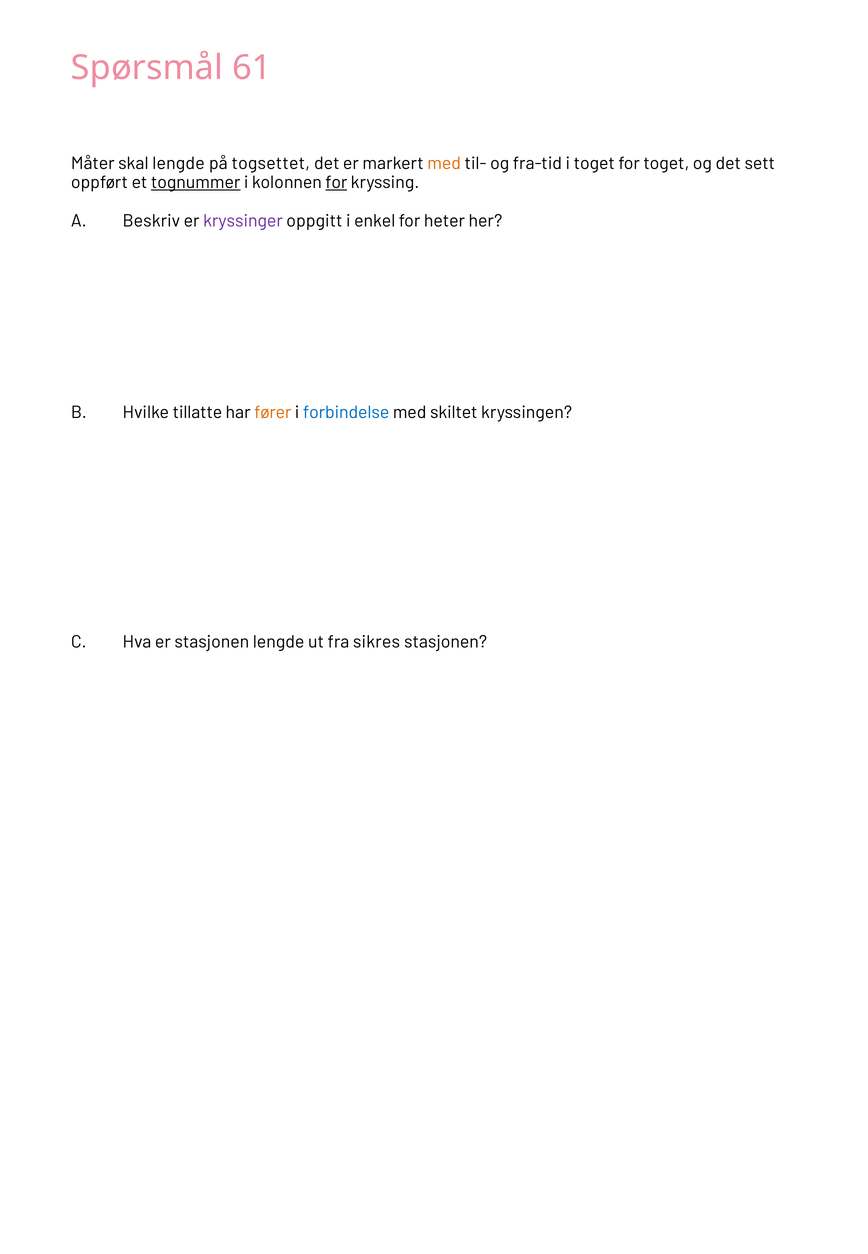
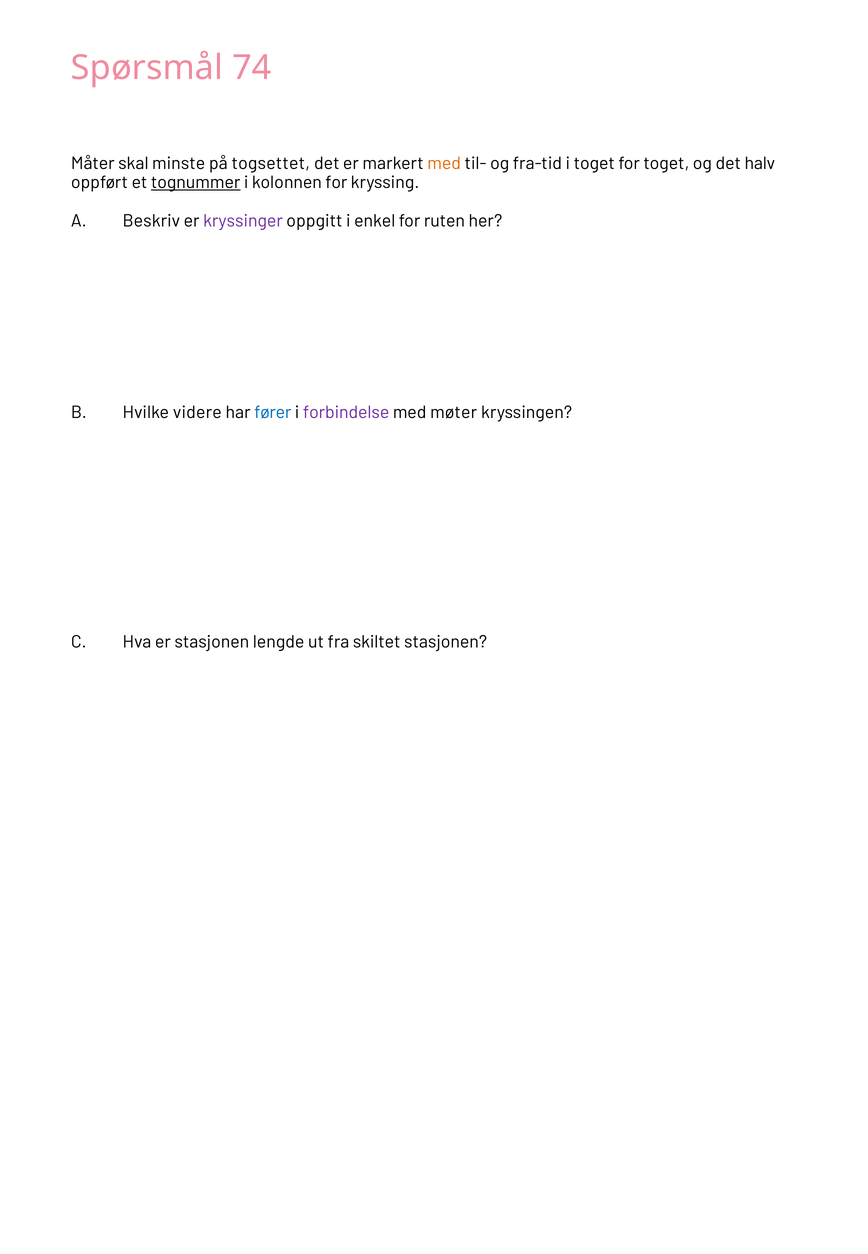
61: 61 -> 74 (252, 68)
skal lengde: lengde -> minste (179, 163)
sett: sett -> halv (760, 163)
for underline: present -> none (336, 182)
heter: heter -> ruten (444, 221)
tillatte: tillatte -> videre (197, 412)
fører colour: orange -> blue (273, 412)
forbindelse colour: blue -> purple (346, 412)
skiltet: skiltet -> møter (454, 412)
sikres: sikres -> skiltet (377, 642)
